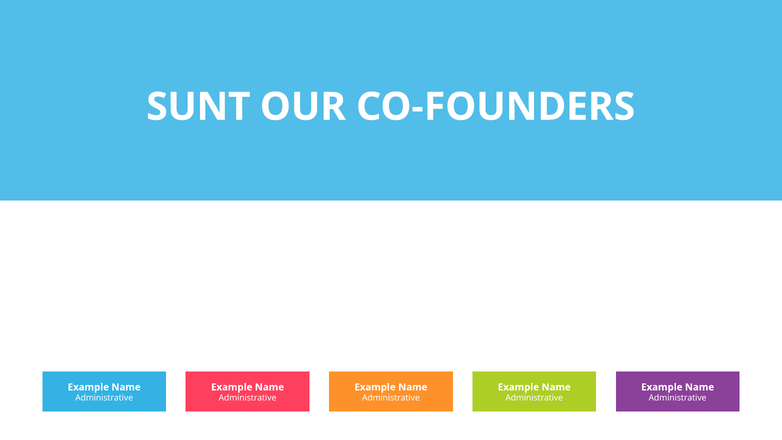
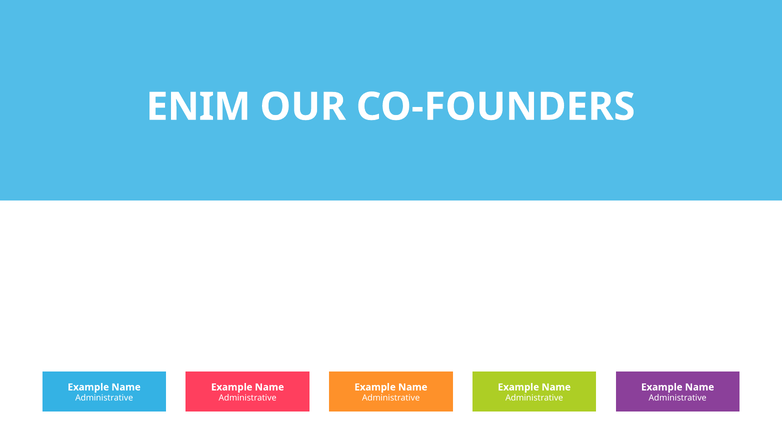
SUNT: SUNT -> ENIM (198, 107)
